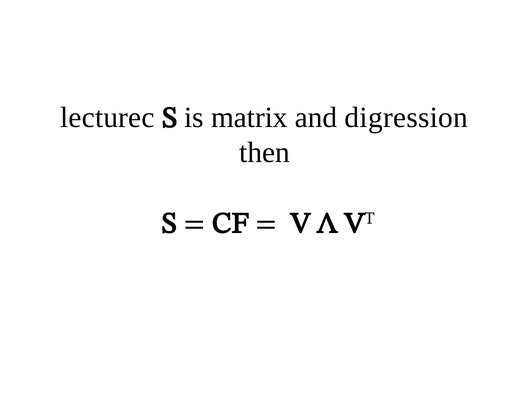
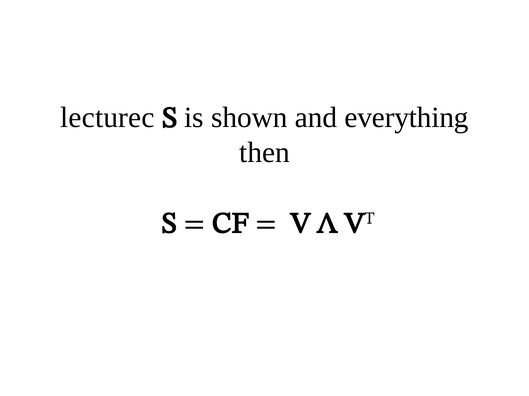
matrix: matrix -> shown (249, 118)
digression: digression -> everything (407, 118)
